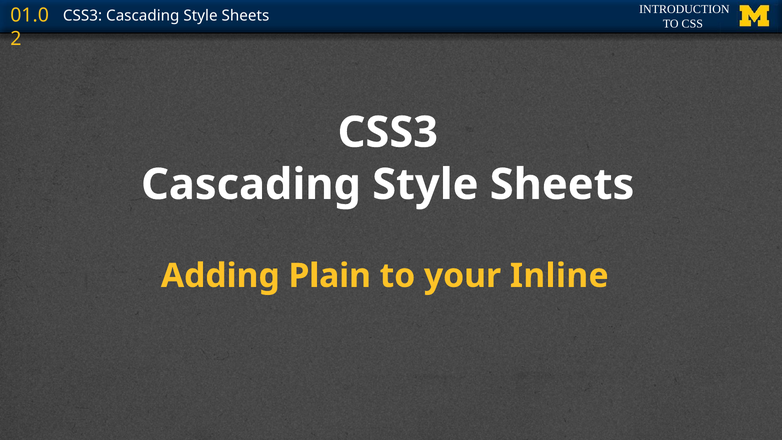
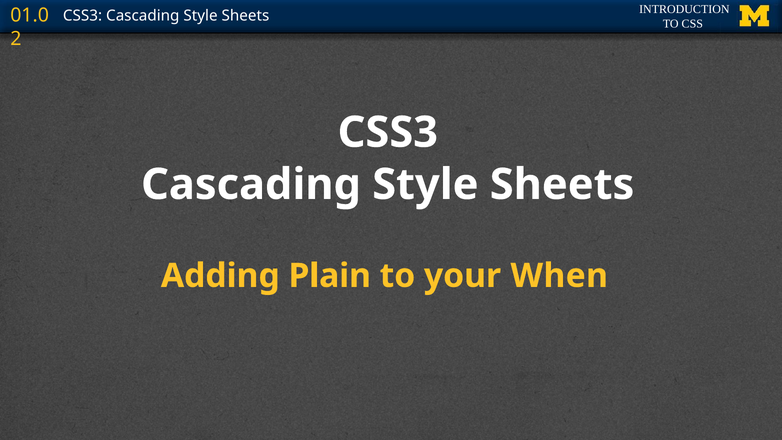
Inline: Inline -> When (559, 276)
